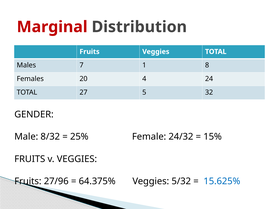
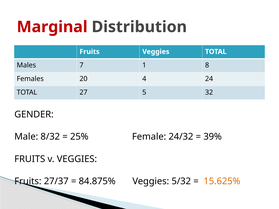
15%: 15% -> 39% (213, 137)
27/96: 27/96 -> 27/37 (56, 182)
64.375%: 64.375% -> 84.875% (97, 182)
15.625% colour: blue -> orange (222, 182)
